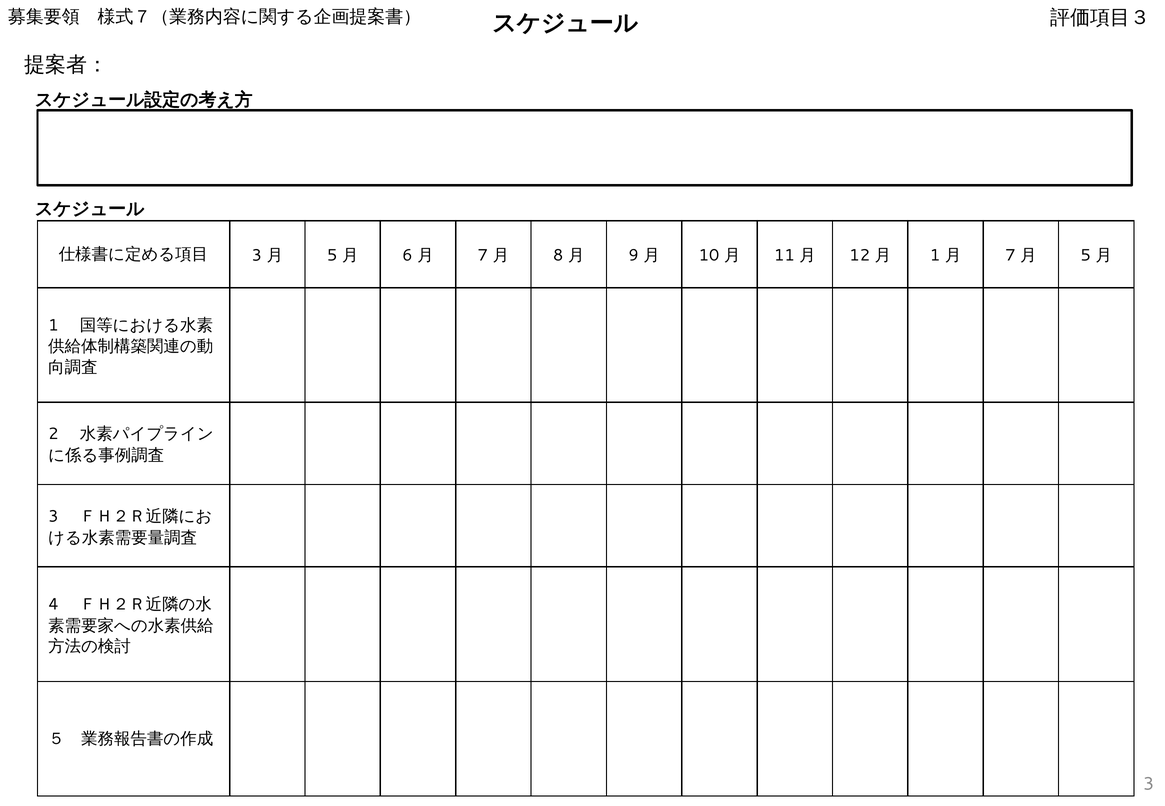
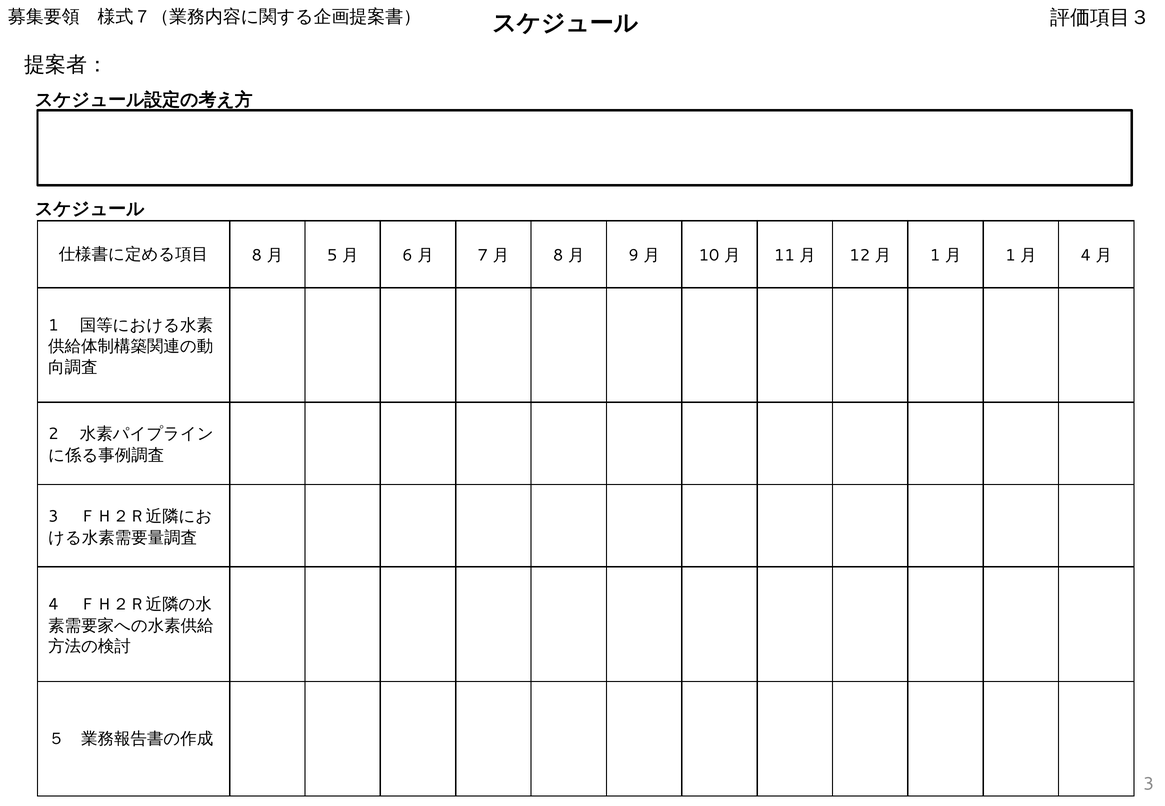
3: 3 -> 8 (257, 255)
7: 7 -> 1 (1010, 255)
5: 5 -> 4 (1086, 255)
